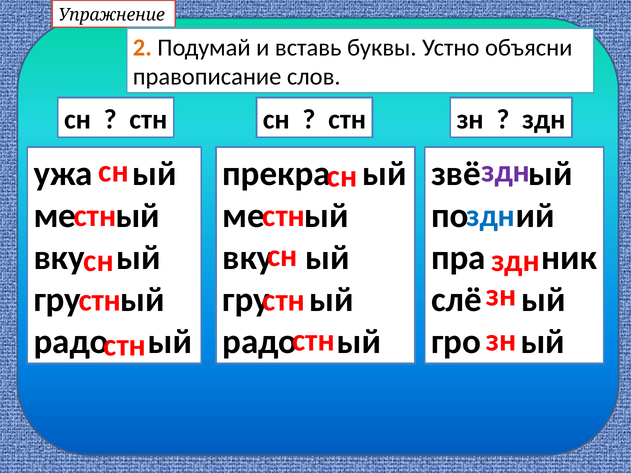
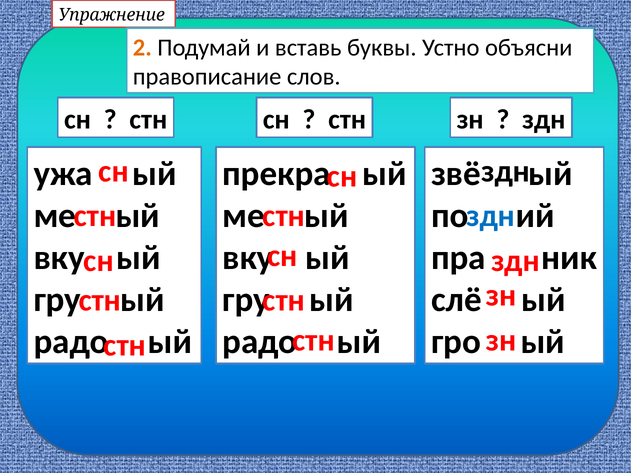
здн colour: purple -> black (506, 171)
